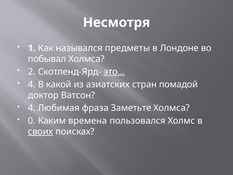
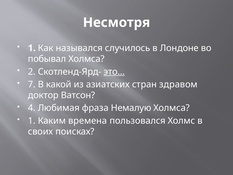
предметы: предметы -> случилось (128, 48)
4: 4 -> 7 (32, 84)
помадой: помадой -> здравом (178, 84)
Заметьте: Заметьте -> Немалую (131, 108)
0: 0 -> 1 (32, 121)
своих underline: present -> none (41, 131)
